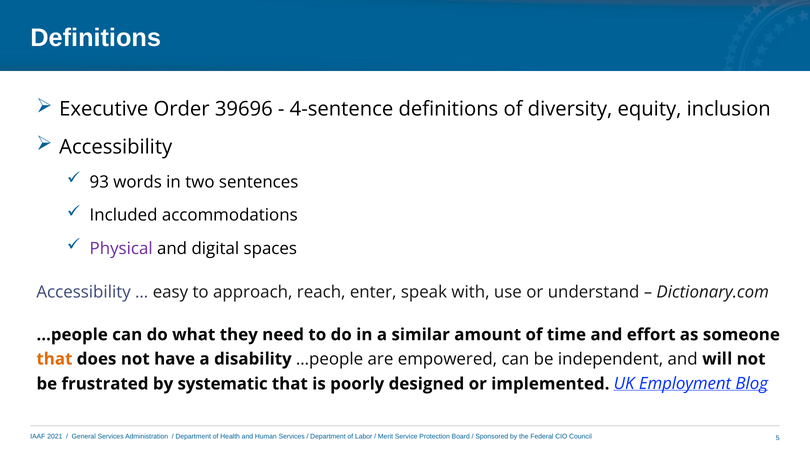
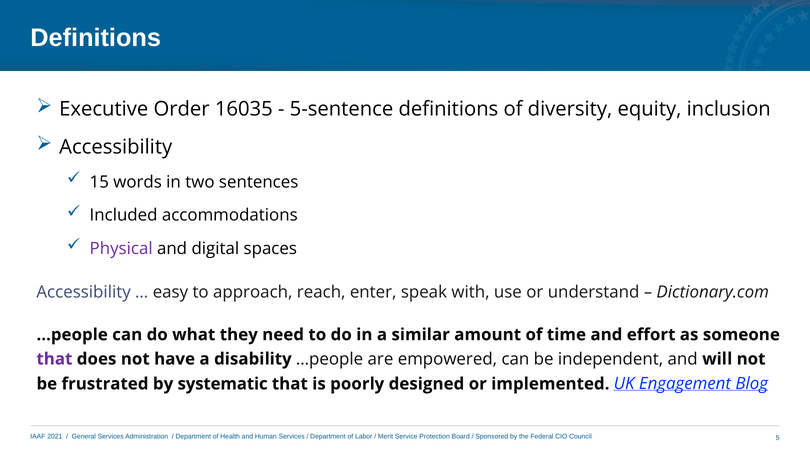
39696: 39696 -> 16035 (244, 109)
4-sentence: 4-sentence -> 5-sentence (342, 109)
93: 93 -> 15 (99, 182)
that colour: orange -> purple (54, 359)
Employment: Employment -> Engagement (685, 384)
